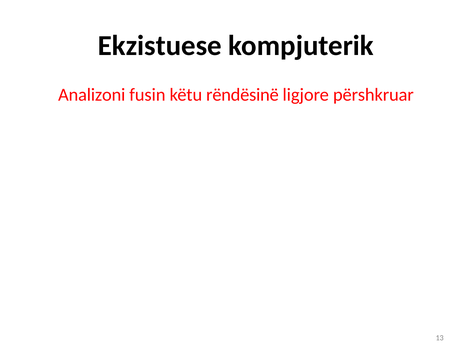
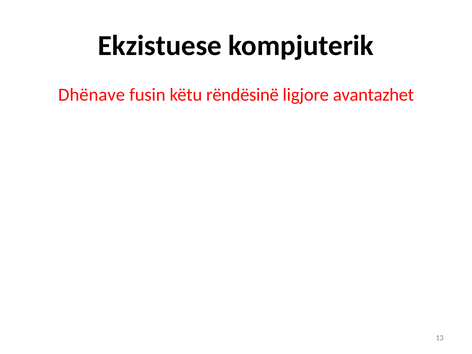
Analizoni: Analizoni -> Dhënave (92, 95)
përshkruar: përshkruar -> avantazhet (373, 95)
